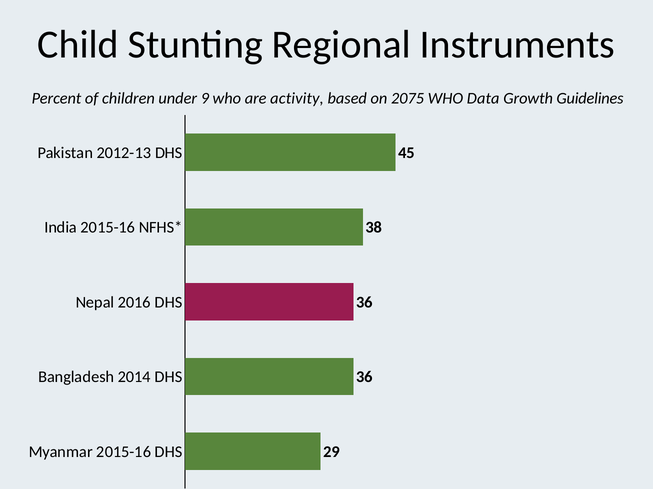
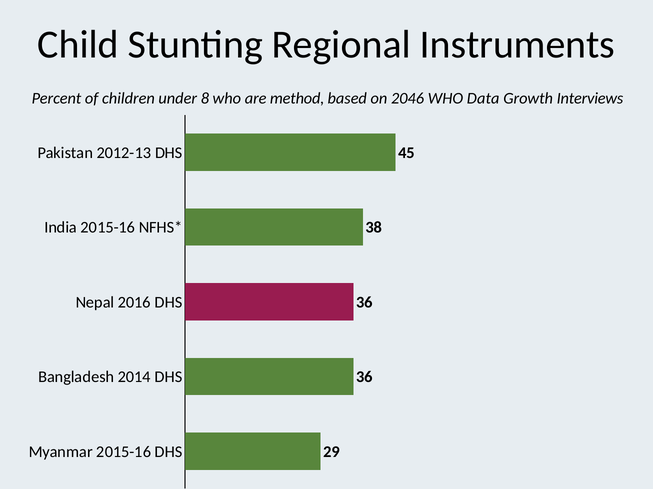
9: 9 -> 8 (205, 99)
activity: activity -> method (297, 99)
2075: 2075 -> 2046 (408, 99)
Guidelines: Guidelines -> Interviews (590, 99)
